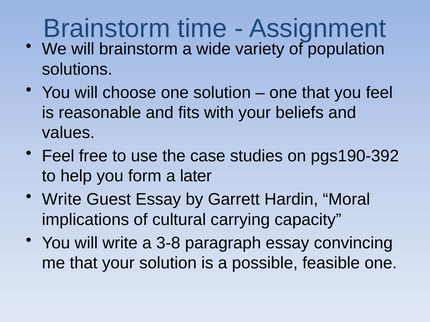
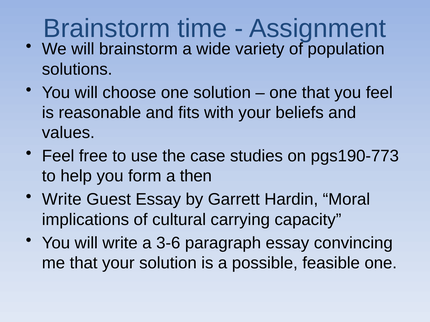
pgs190-392: pgs190-392 -> pgs190-773 (355, 156)
later: later -> then (196, 176)
3-8: 3-8 -> 3-6 (168, 243)
